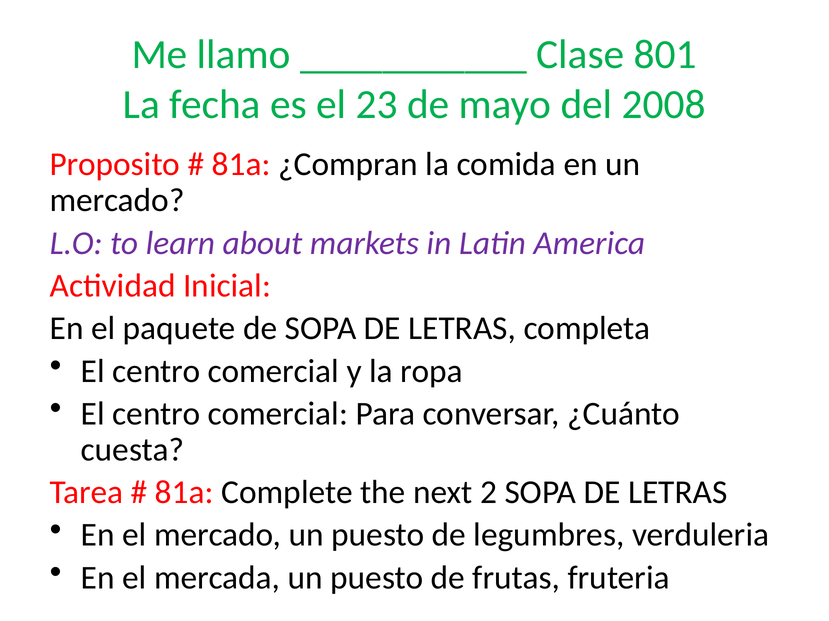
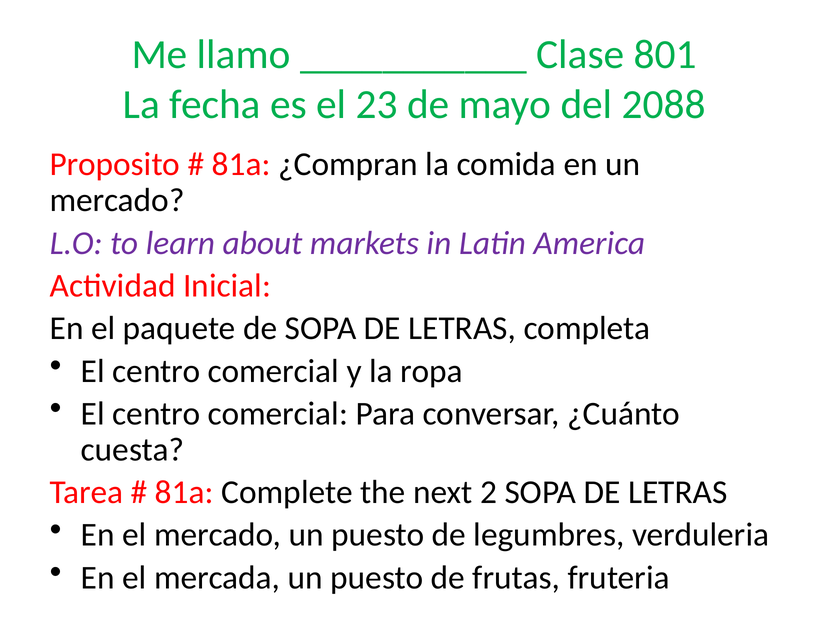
2008: 2008 -> 2088 (664, 104)
